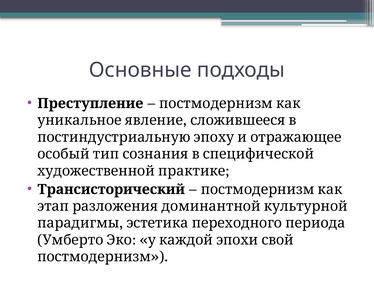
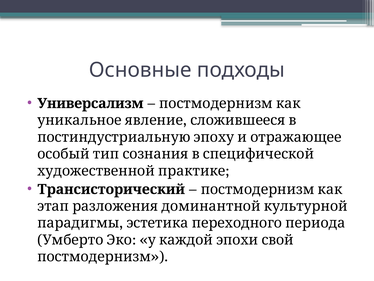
Преступление: Преступление -> Универсализм (90, 103)
